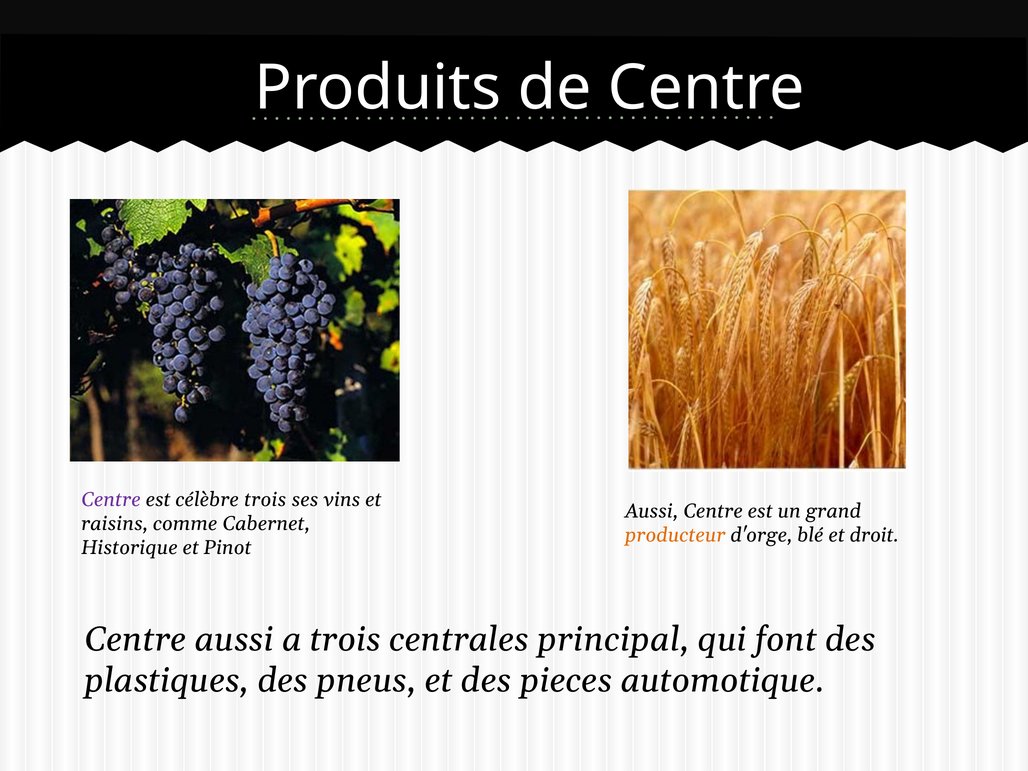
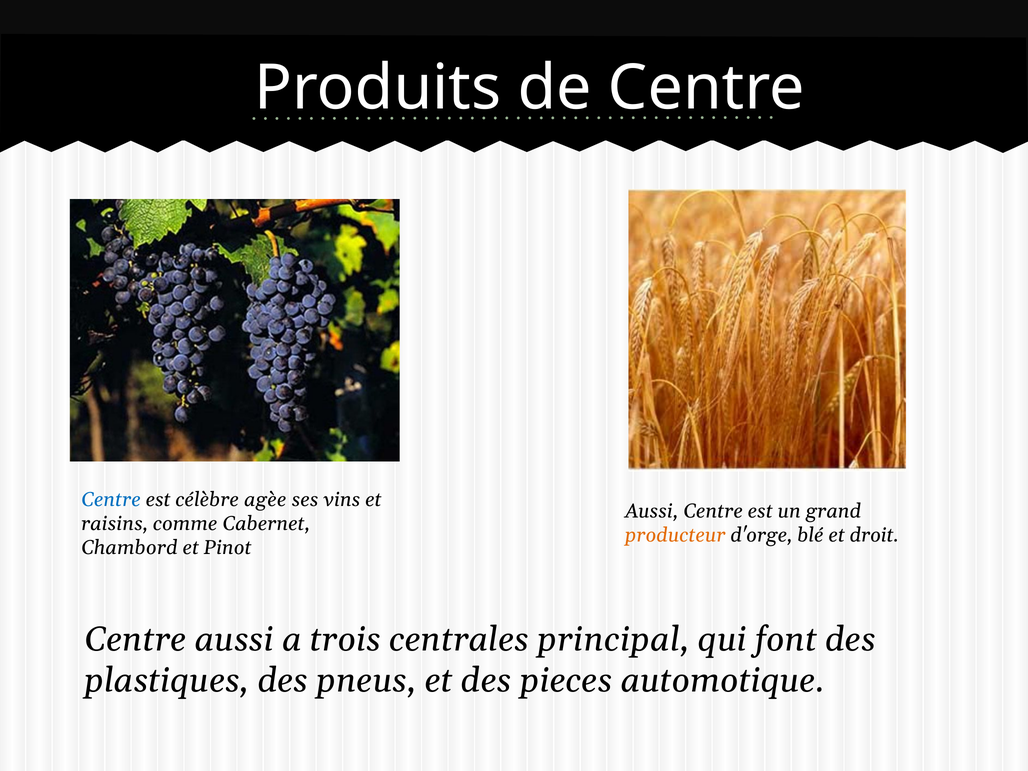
Centre colour: purple -> blue (111, 499)
célèbre trois: trois -> agèe (265, 499)
Historique: Historique -> Chambord (129, 547)
